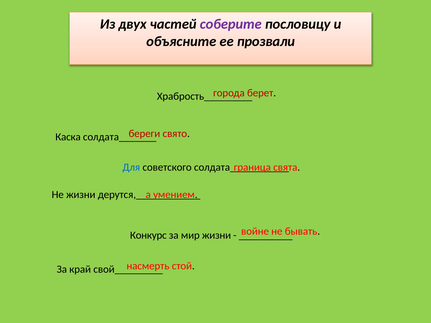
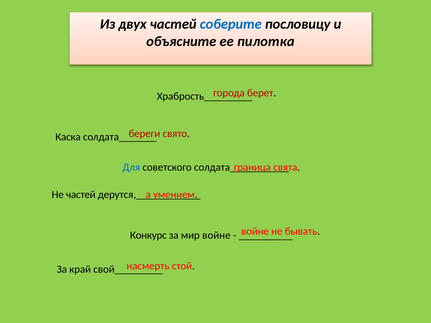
соберите colour: purple -> blue (231, 24)
прозвали: прозвали -> пилотка (266, 41)
Не жизни: жизни -> частей (81, 195)
мир жизни: жизни -> войне (216, 235)
